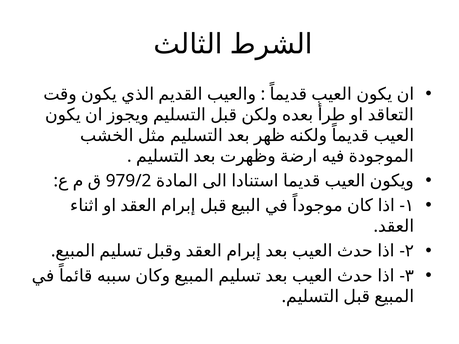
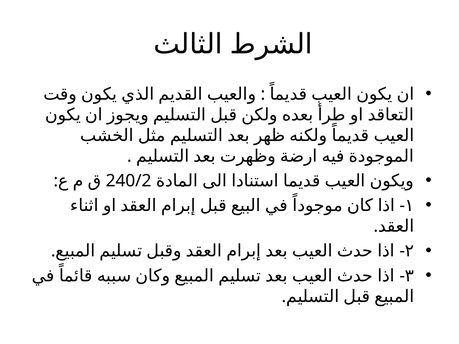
979/2: 979/2 -> 240/2 (129, 181)
